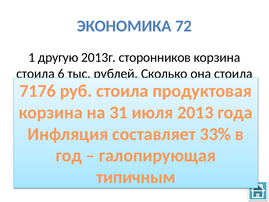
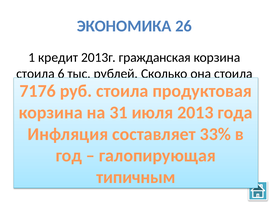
72: 72 -> 26 (184, 26)
другую: другую -> кредит (58, 57)
сторонников: сторонников -> гражданская (155, 57)
